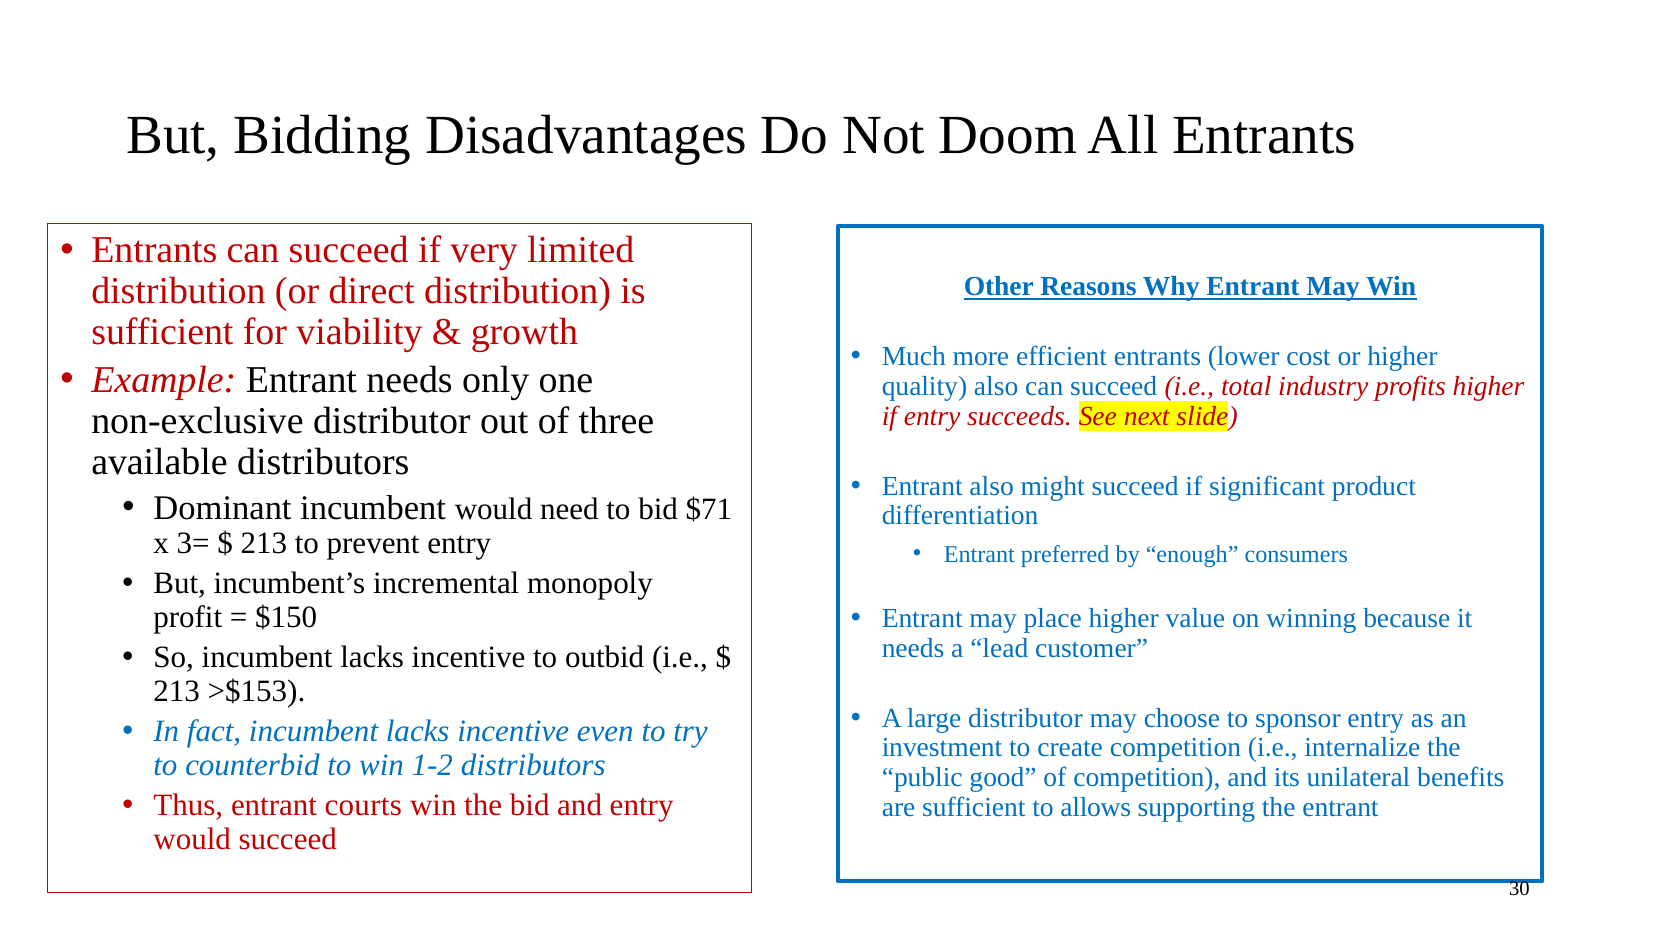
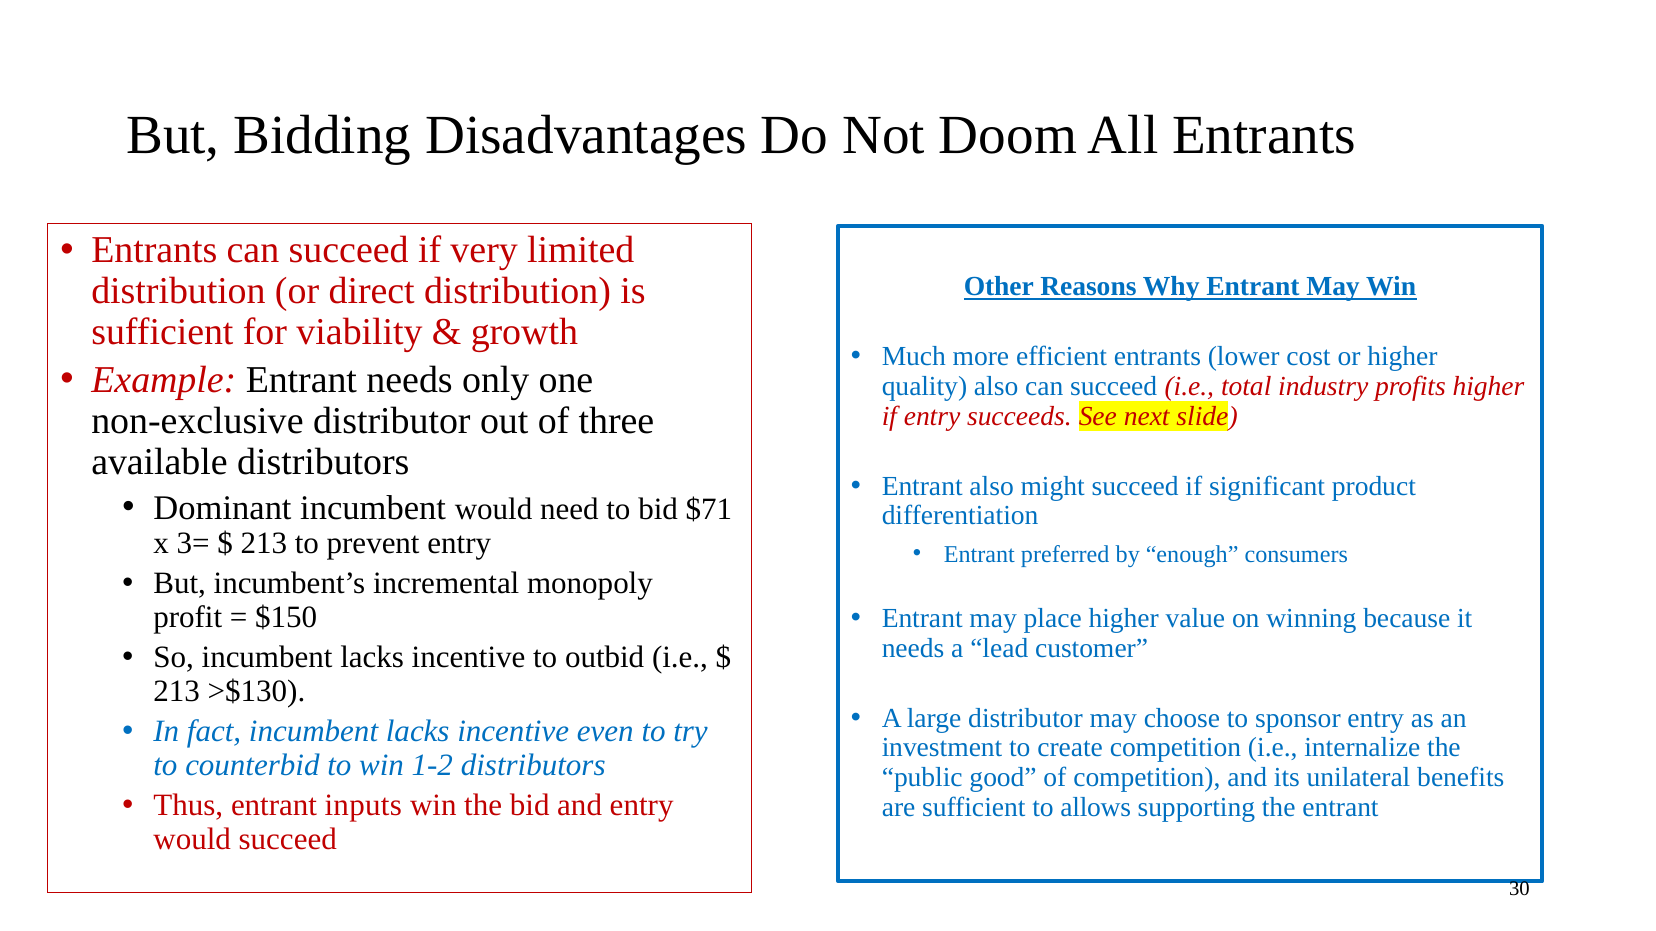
>$153: >$153 -> >$130 (256, 691)
courts: courts -> inputs (363, 806)
